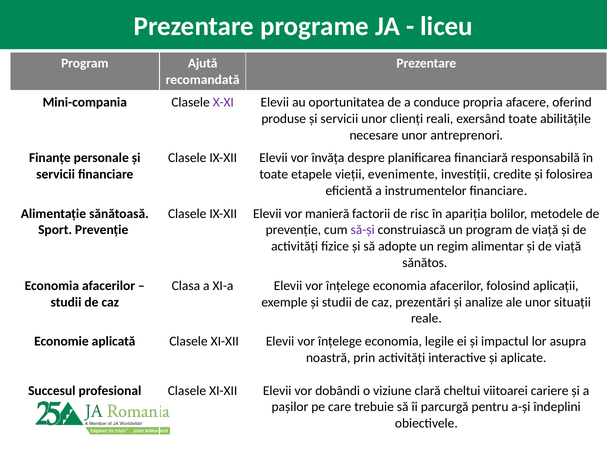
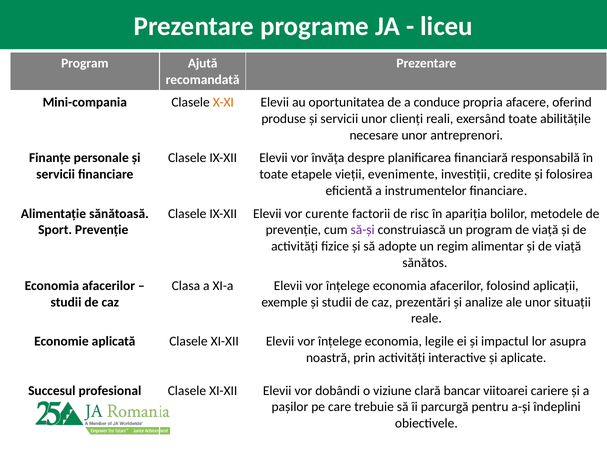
X-XI colour: purple -> orange (223, 103)
manieră: manieră -> curente (327, 214)
cheltui: cheltui -> bancar (462, 391)
